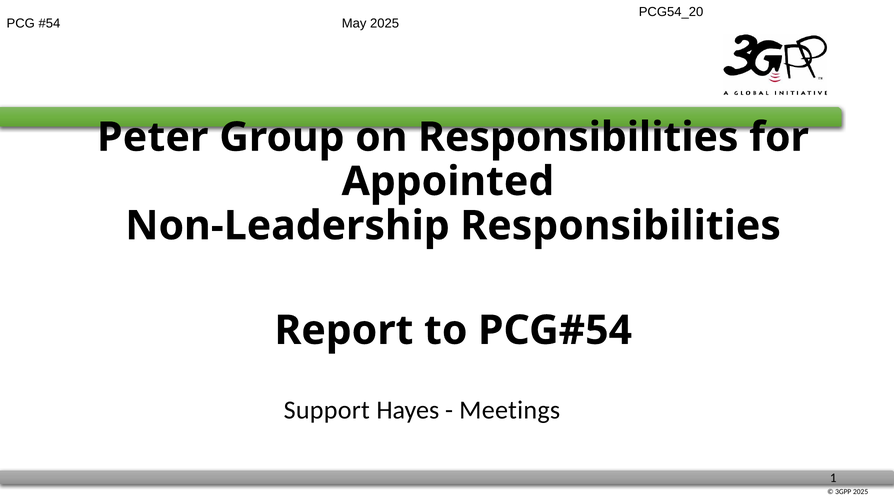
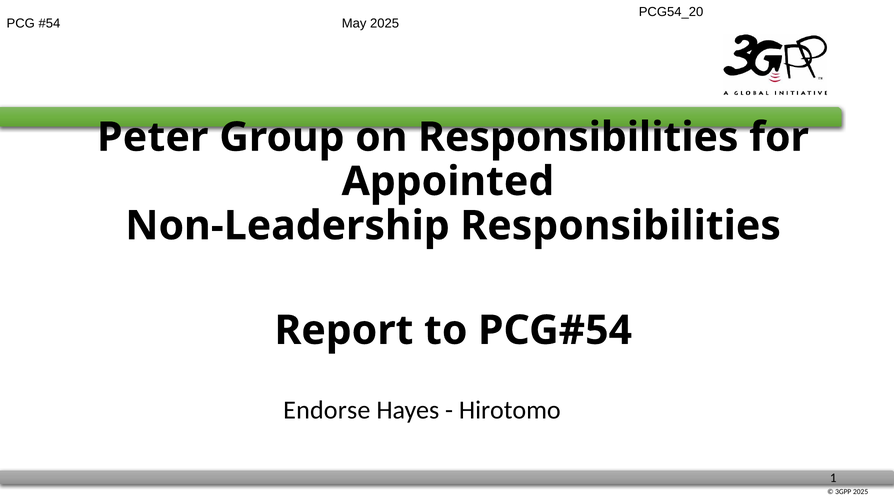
Support: Support -> Endorse (327, 410)
Meetings: Meetings -> Hirotomo (510, 410)
